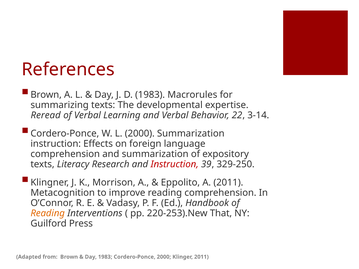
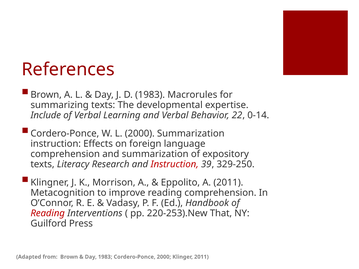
Reread: Reread -> Include (46, 115)
3-14: 3-14 -> 0-14 (258, 115)
Reading colour: orange -> red (48, 213)
